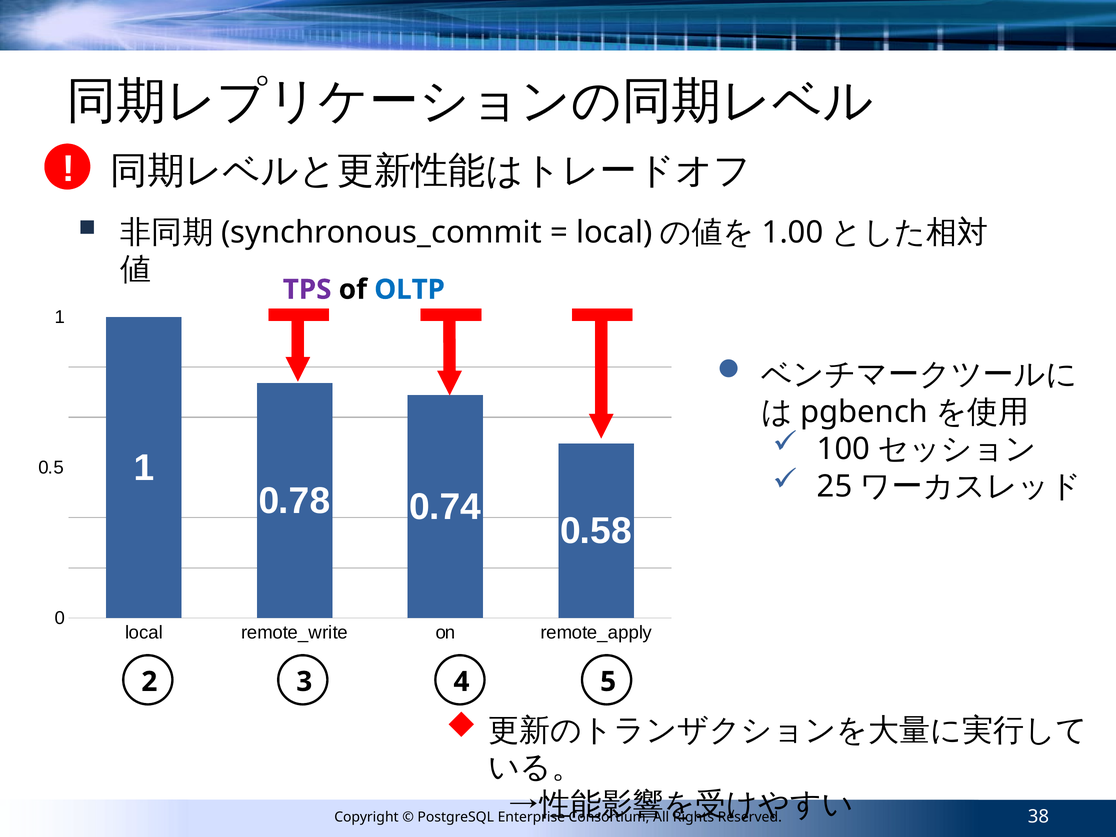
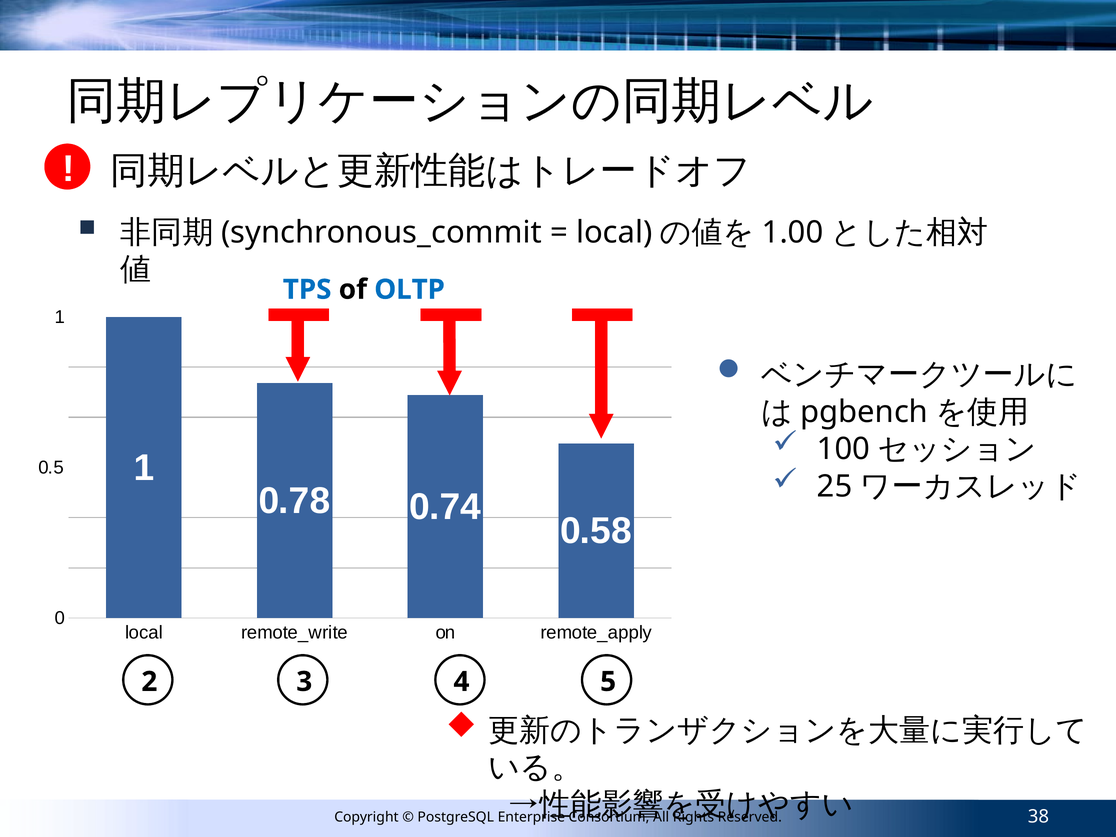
TPS colour: purple -> blue (307, 290)
